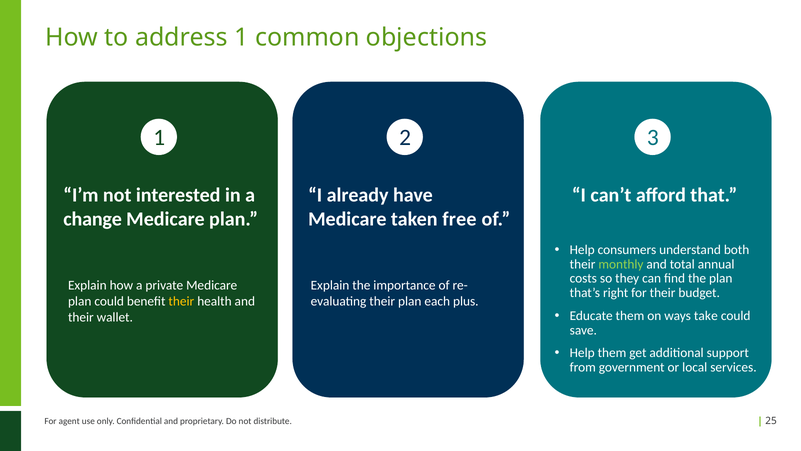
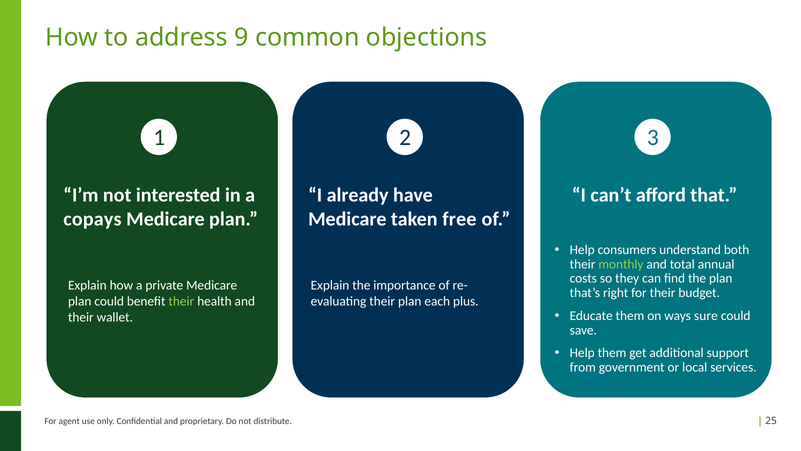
address 1: 1 -> 9 (241, 37)
change: change -> copays (92, 219)
their colour: yellow -> light green (181, 301)
take: take -> sure (706, 315)
